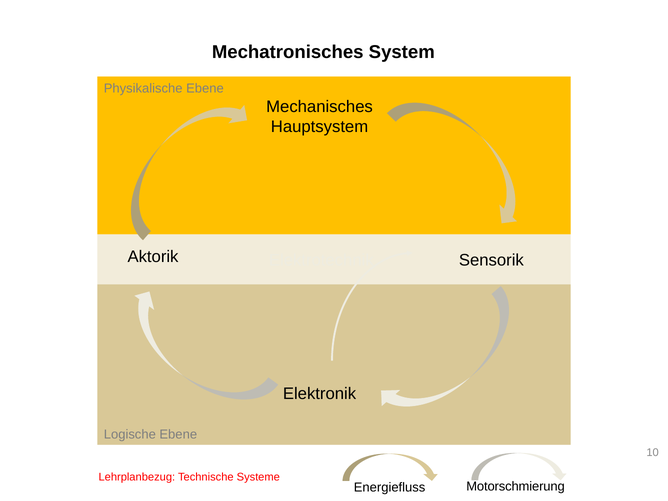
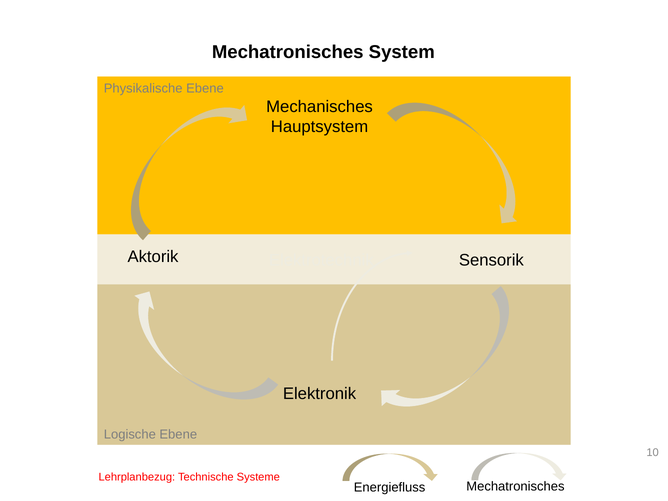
Energiefluss Motorschmierung: Motorschmierung -> Mechatronisches (515, 487)
